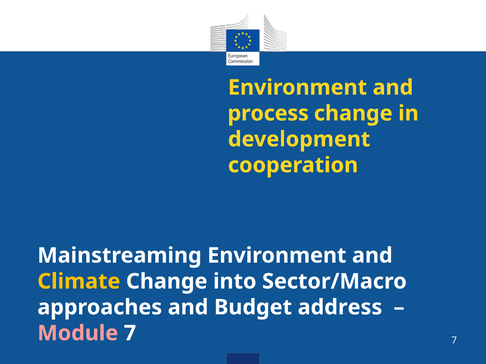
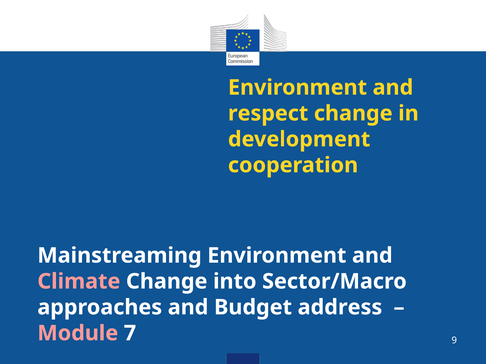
process: process -> respect (268, 114)
Climate colour: yellow -> pink (79, 282)
7 7: 7 -> 9 (454, 341)
